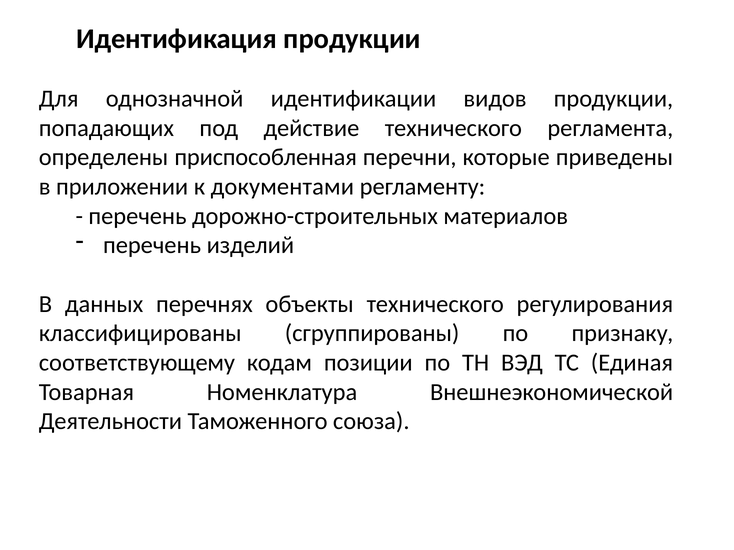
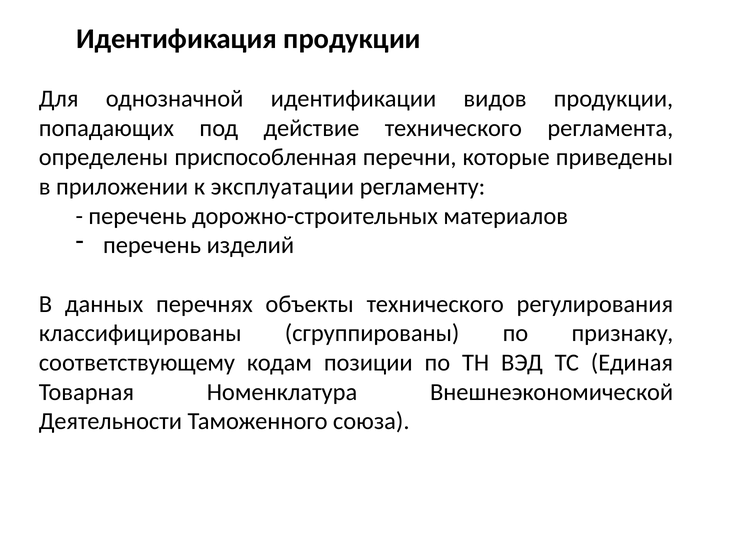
документами: документами -> эксплуатации (282, 187)
